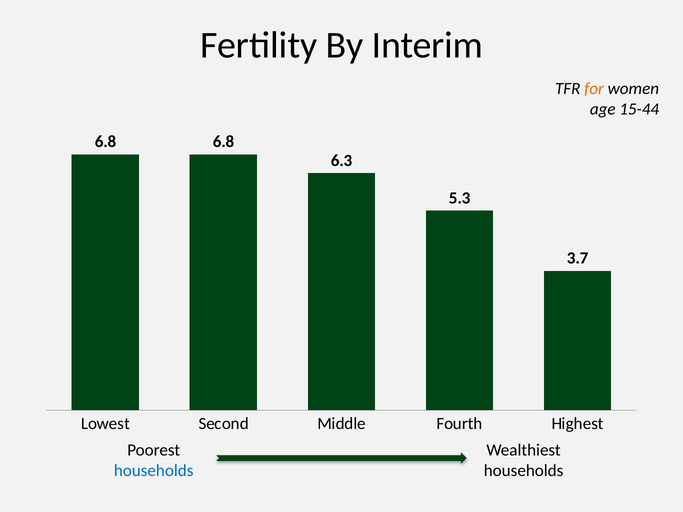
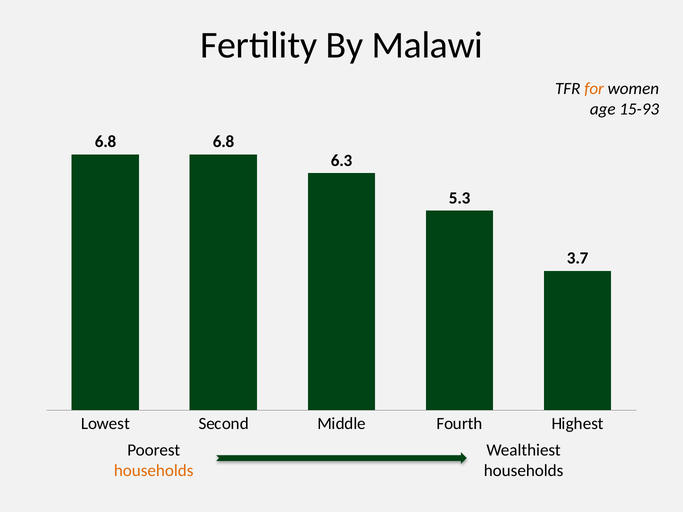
Interim: Interim -> Malawi (427, 45)
15-44: 15-44 -> 15-93 (639, 109)
households colour: blue -> orange (154, 471)
